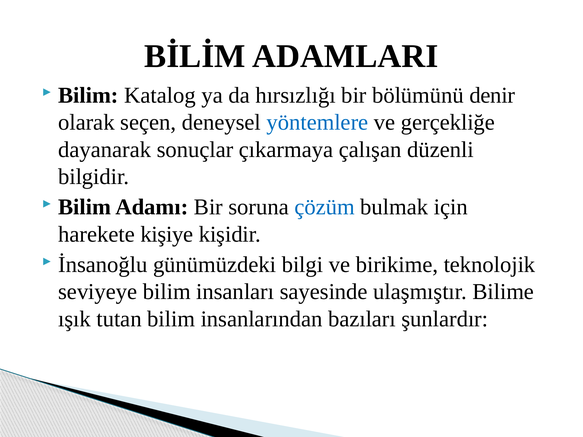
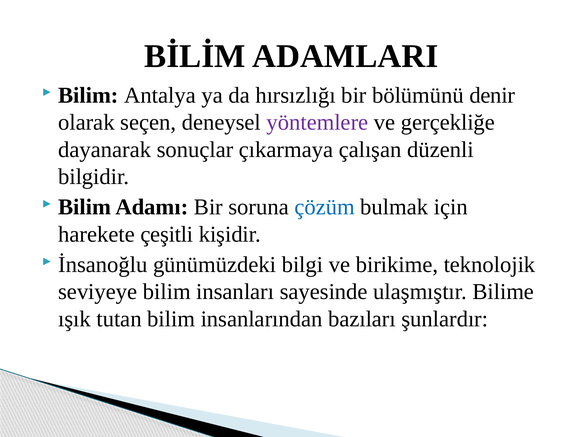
Katalog: Katalog -> Antalya (160, 95)
yöntemlere colour: blue -> purple (317, 123)
kişiye: kişiye -> çeşitli (167, 234)
